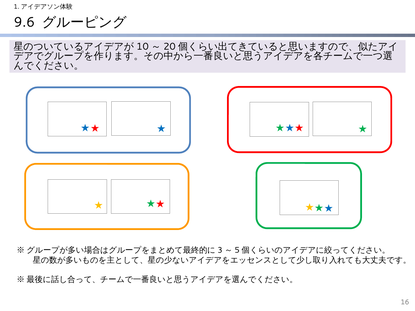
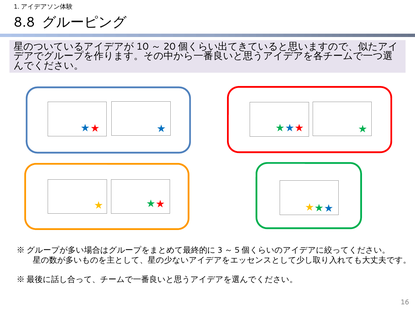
9.6: 9.6 -> 8.8 (24, 22)
